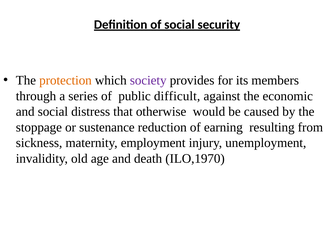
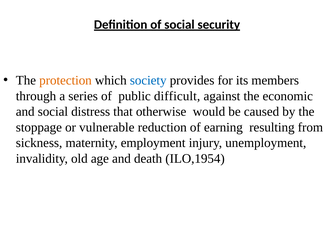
society colour: purple -> blue (148, 80)
sustenance: sustenance -> vulnerable (107, 127)
ILO,1970: ILO,1970 -> ILO,1954 (195, 158)
